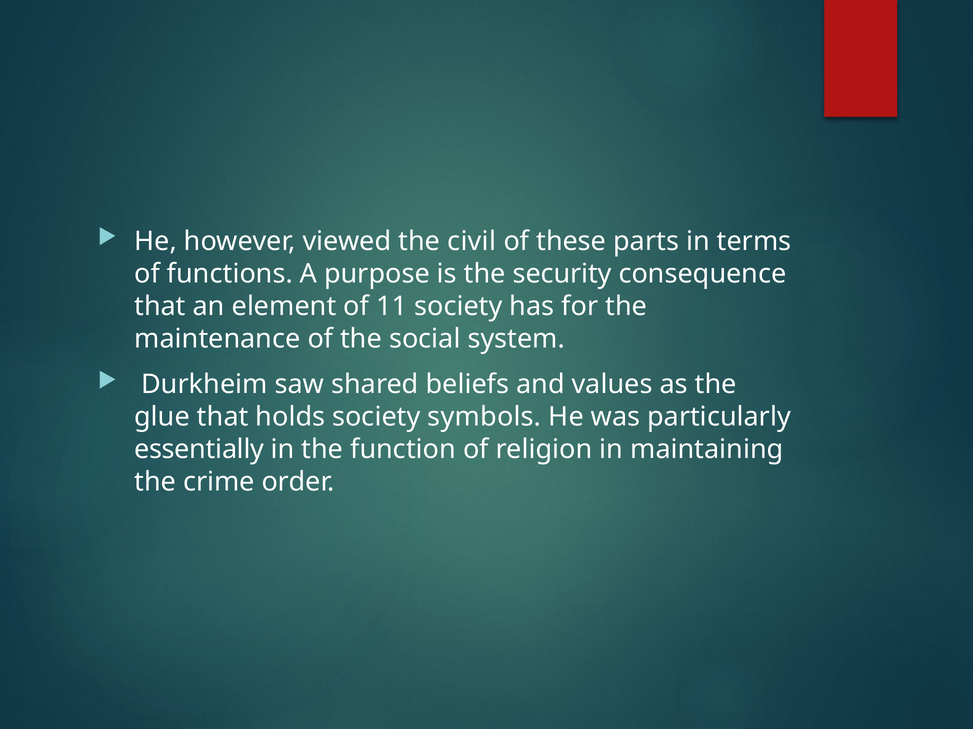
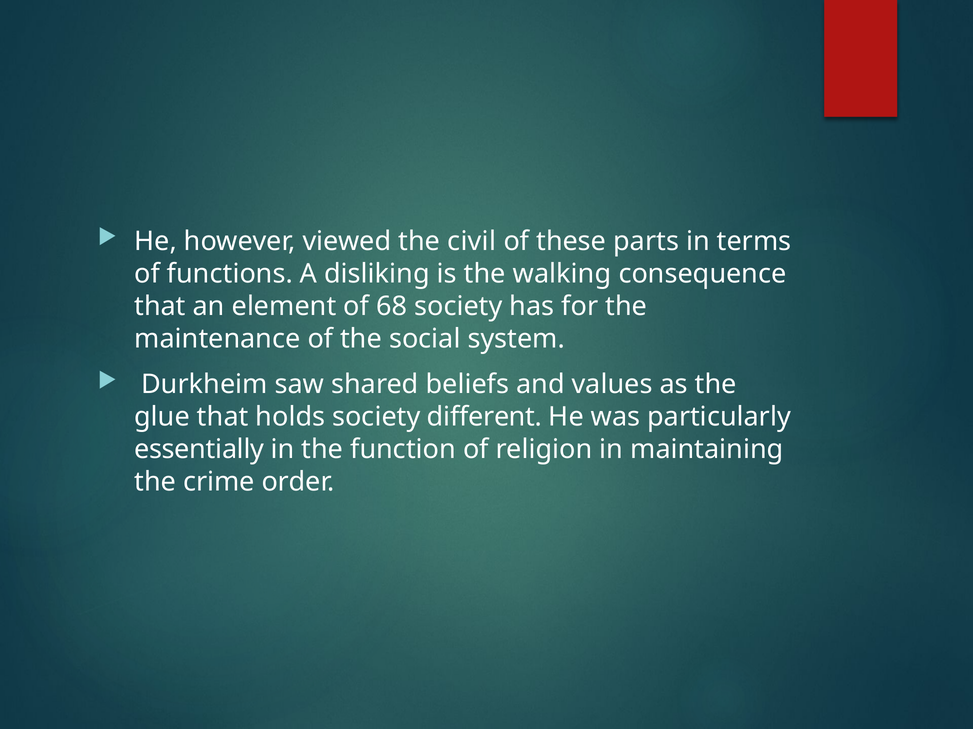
purpose: purpose -> disliking (377, 274)
security: security -> walking (562, 274)
11: 11 -> 68 (392, 306)
symbols: symbols -> different (485, 417)
